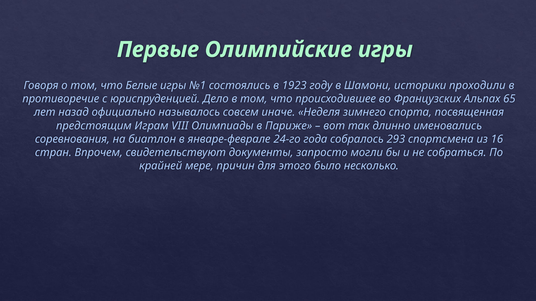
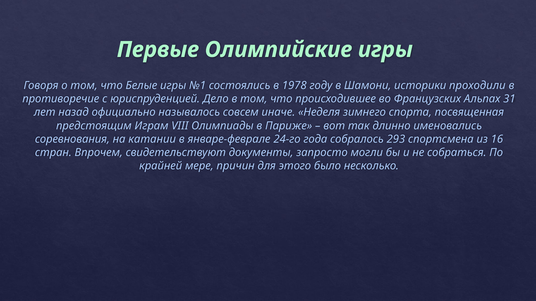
1923: 1923 -> 1978 (294, 86)
65: 65 -> 31 (509, 99)
биатлон: биатлон -> катании (152, 139)
